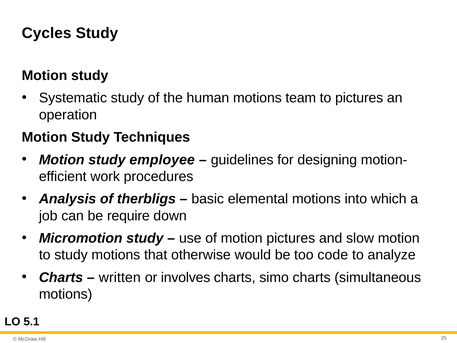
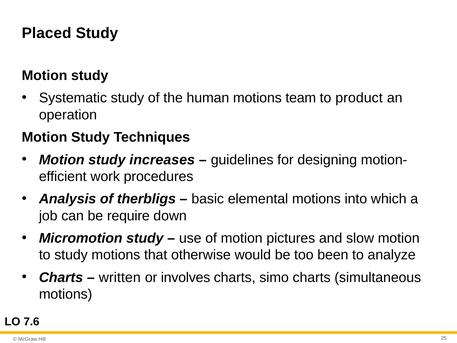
Cycles: Cycles -> Placed (47, 33)
to pictures: pictures -> product (359, 98)
employee: employee -> increases (162, 160)
code: code -> been (333, 255)
5.1: 5.1 -> 7.6 (31, 321)
